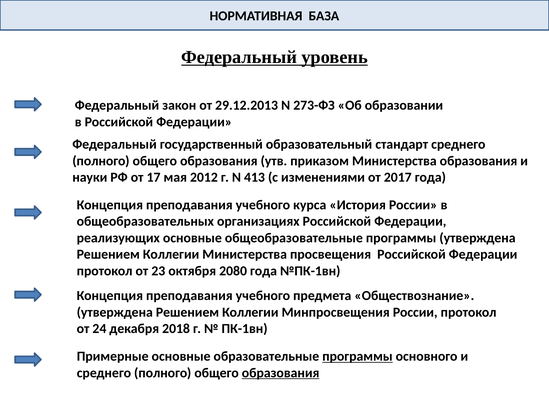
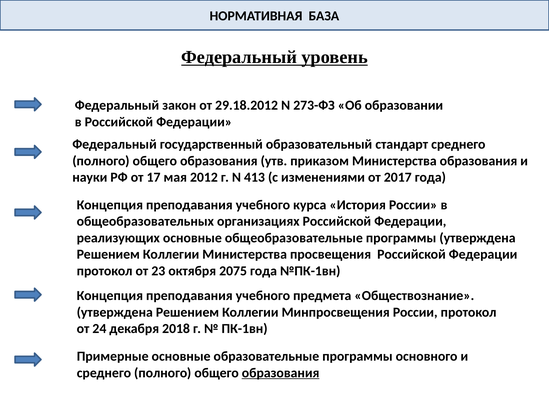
29.12.2013: 29.12.2013 -> 29.18.2012 (247, 105)
2080: 2080 -> 2075 (233, 271)
программы underline: present -> none (357, 356)
